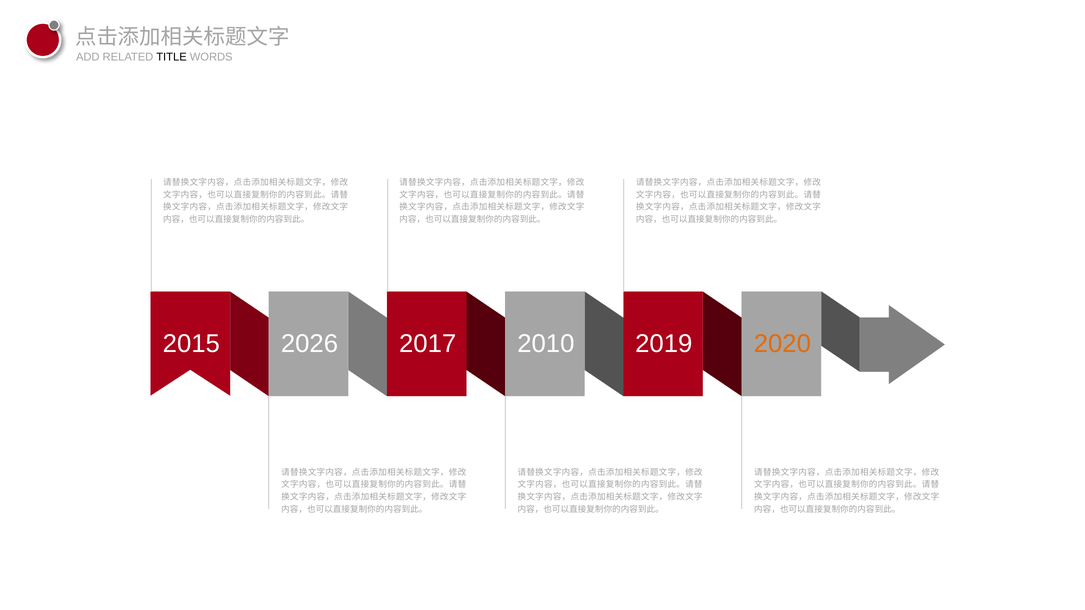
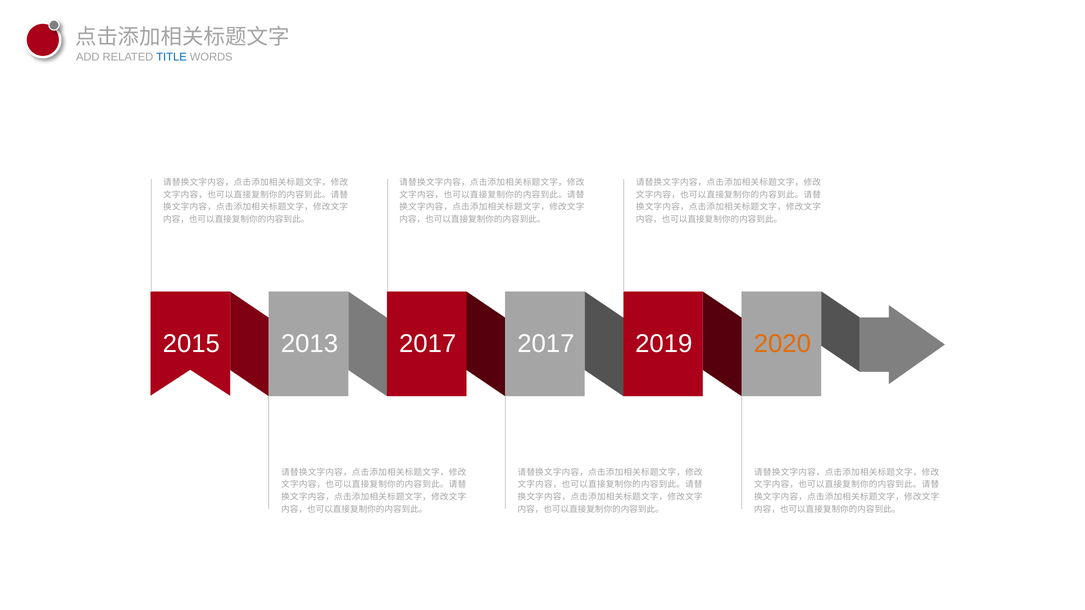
TITLE colour: black -> blue (172, 57)
2026: 2026 -> 2013 (309, 344)
2017 2010: 2010 -> 2017 (546, 344)
